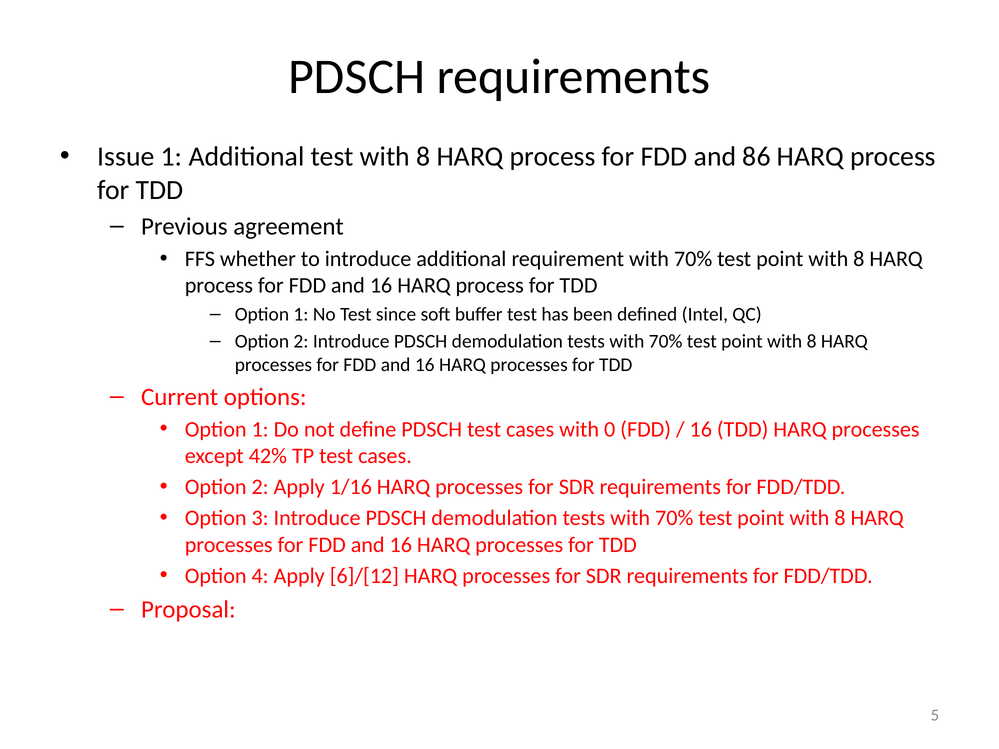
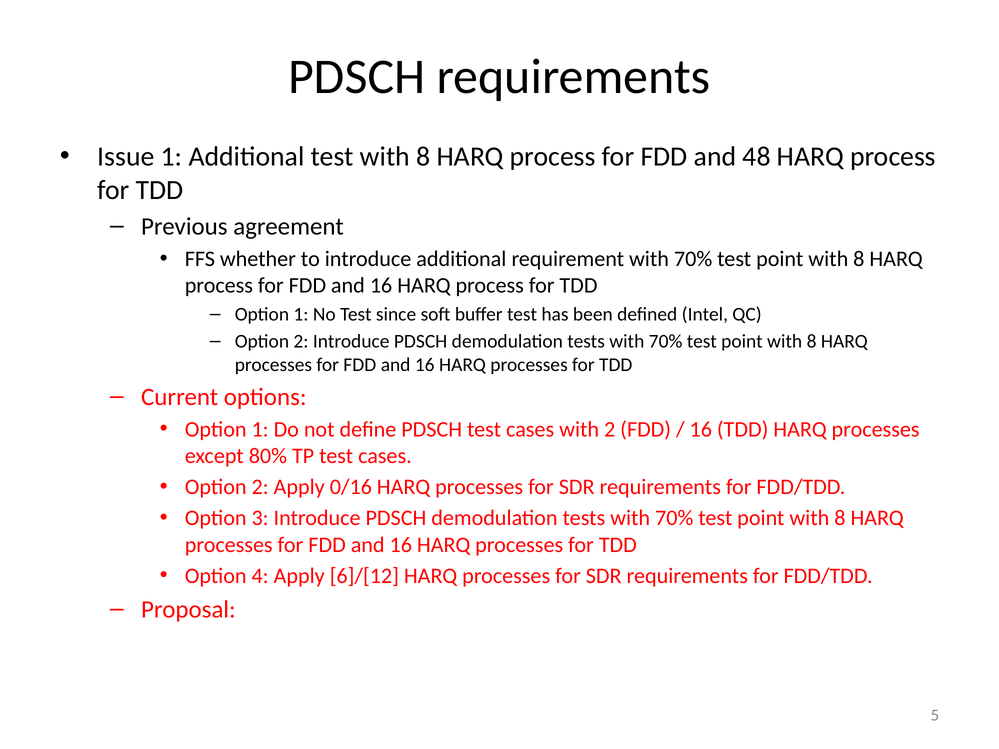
86: 86 -> 48 (757, 157)
with 0: 0 -> 2 (610, 430)
42%: 42% -> 80% (268, 456)
1/16: 1/16 -> 0/16 (351, 487)
